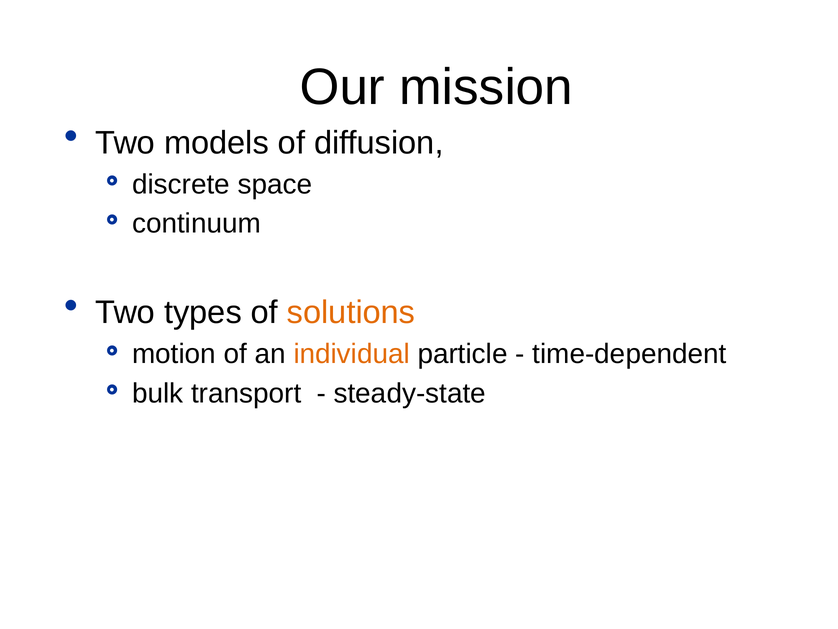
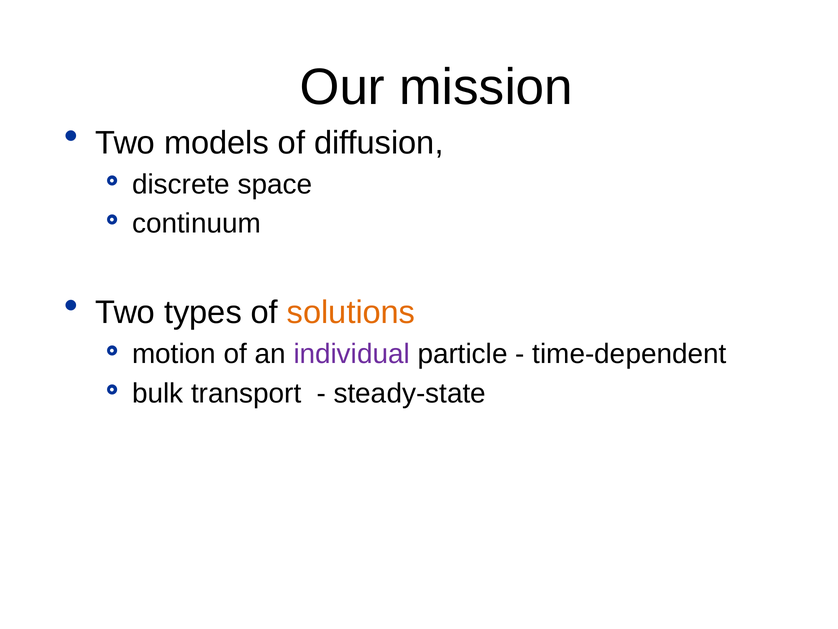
individual colour: orange -> purple (352, 354)
